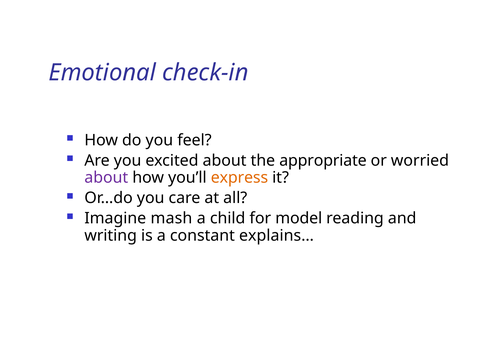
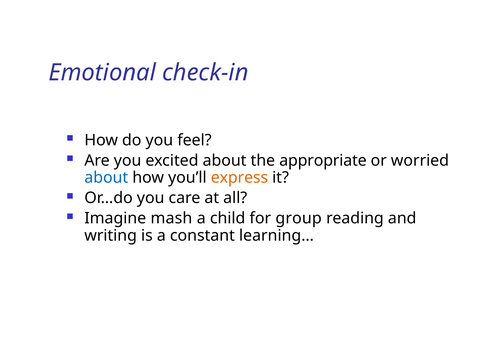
about colour: purple -> blue (106, 177)
model: model -> group (299, 218)
explains…: explains… -> learning… (276, 235)
